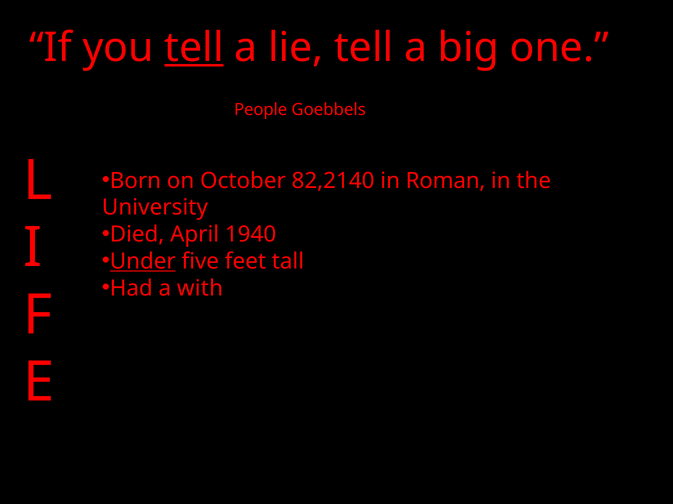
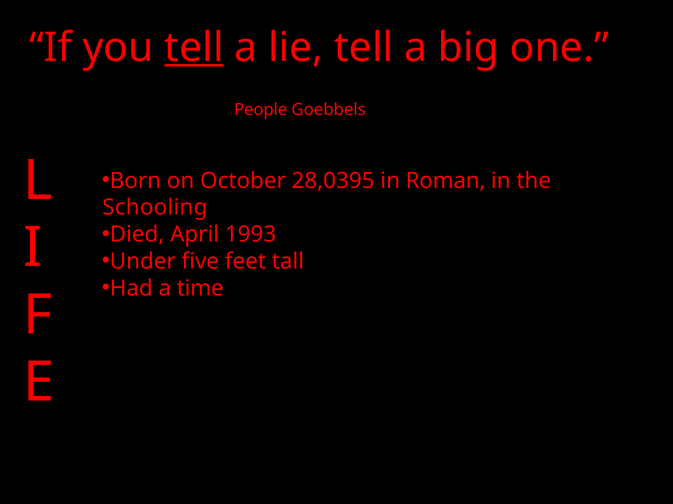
82,2140: 82,2140 -> 28,0395 (333, 181)
University: University -> Schooling (155, 208)
1940: 1940 -> 1993 (251, 235)
Under underline: present -> none (143, 262)
with: with -> time (200, 289)
